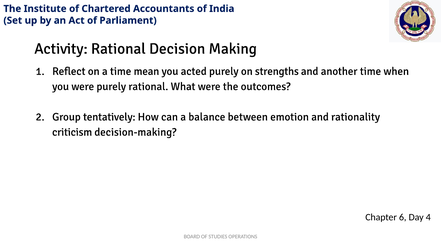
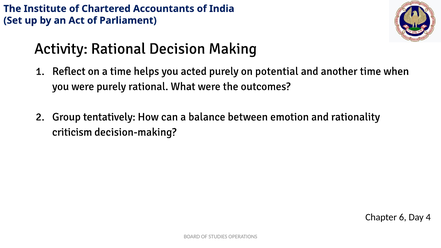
mean: mean -> helps (146, 71)
strengths: strengths -> potential (277, 71)
